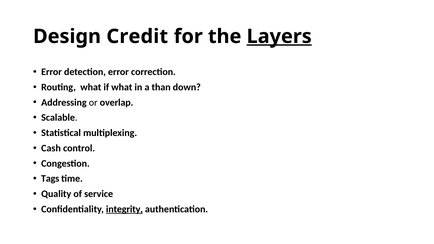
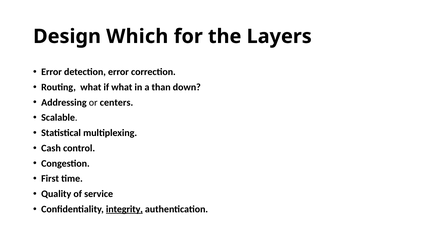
Credit: Credit -> Which (137, 36)
Layers underline: present -> none (279, 36)
overlap: overlap -> centers (117, 102)
Tags: Tags -> First (50, 179)
